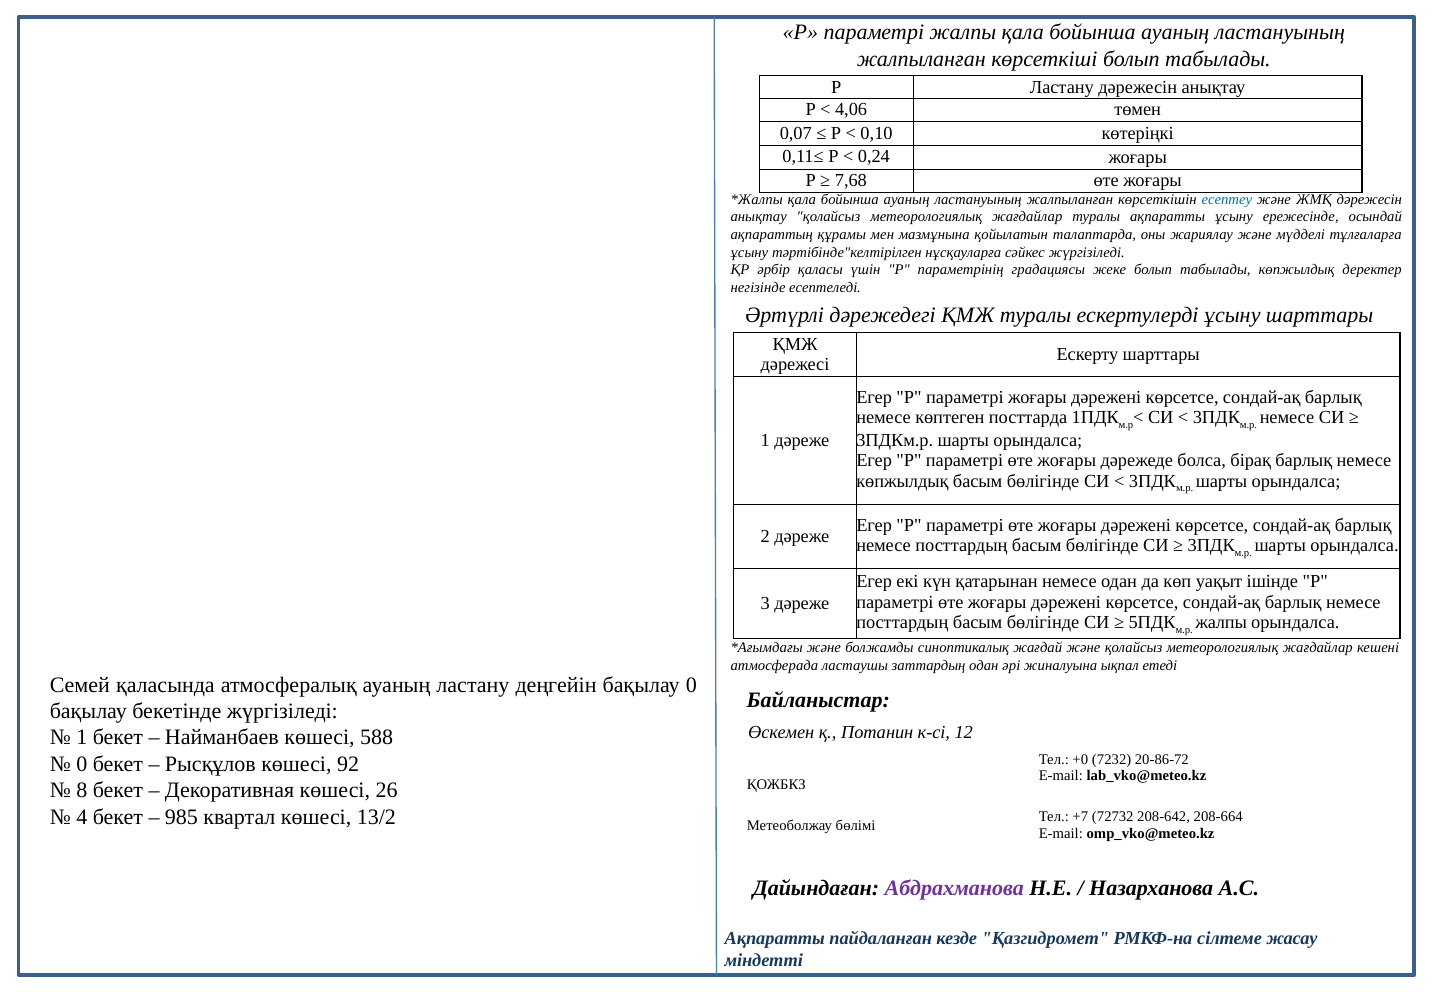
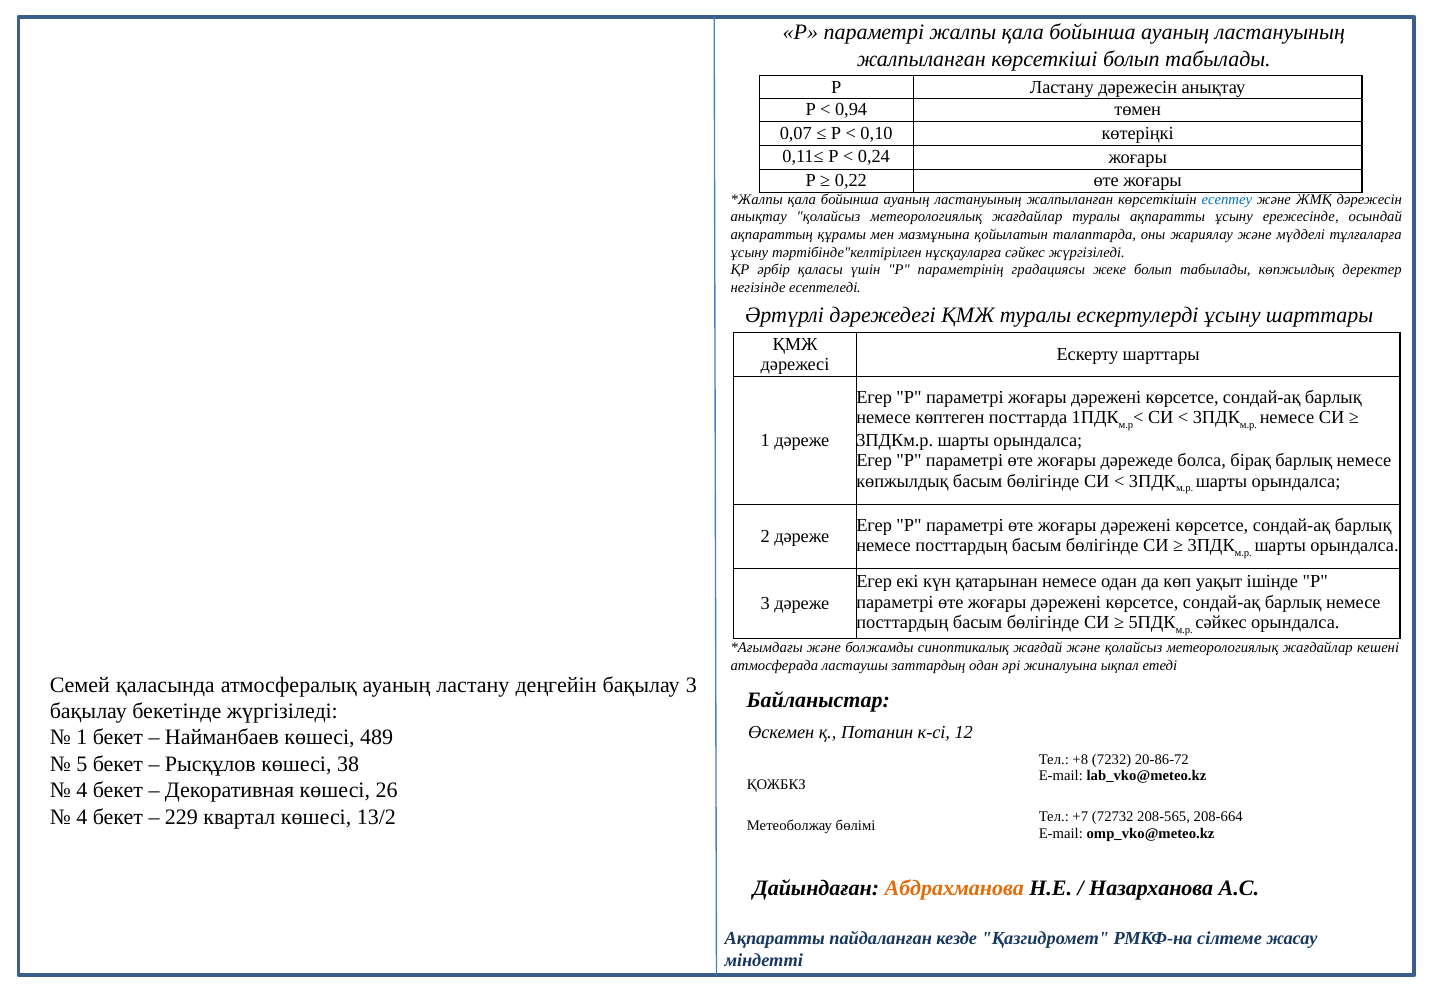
4,06: 4,06 -> 0,94 (851, 110)
7,68: 7,68 -> 0,22 (851, 181)
жалпы: жалпы -> сәйкес (1221, 622)
бақылау 0: 0 -> 3 (691, 685)
588: 588 -> 489 (377, 738)
+0: +0 -> +8 (1080, 760)
0: 0 -> 5 (82, 764)
92: 92 -> 38 (348, 764)
8: 8 -> 4 (82, 791)
985: 985 -> 229 (181, 817)
208-642: 208-642 -> 208-565 (1164, 817)
Абдрахманова colour: purple -> orange (954, 888)
